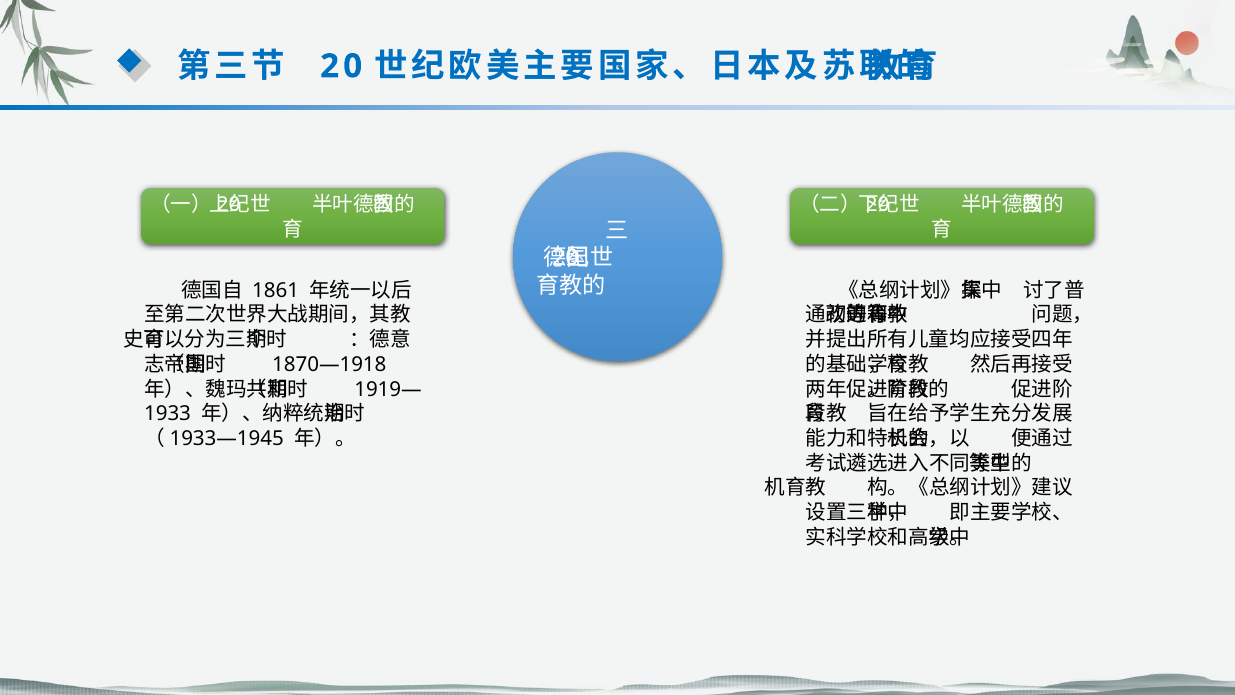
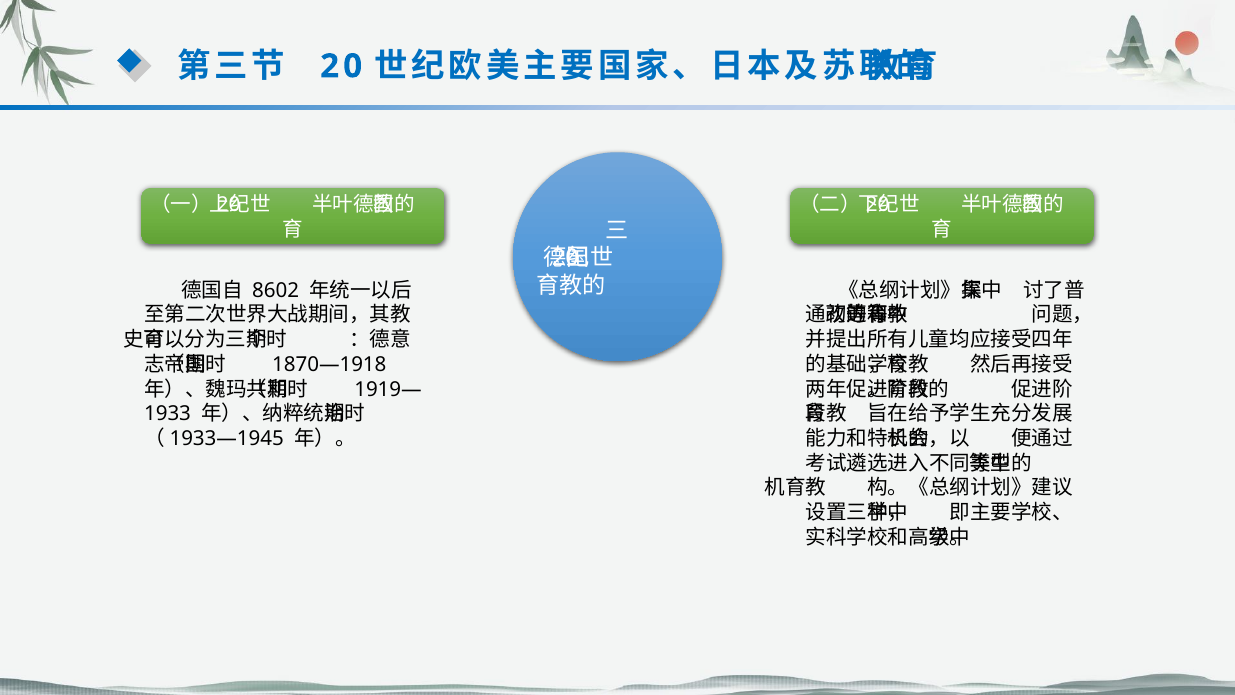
1861: 1861 -> 8602 (276, 290)
